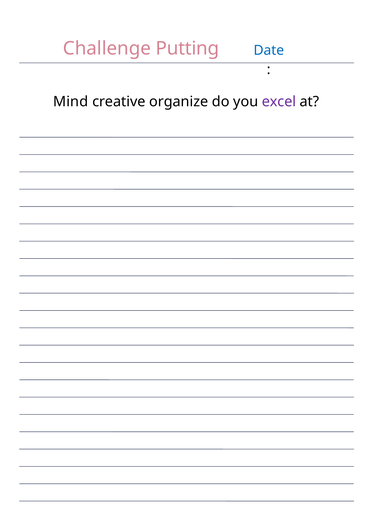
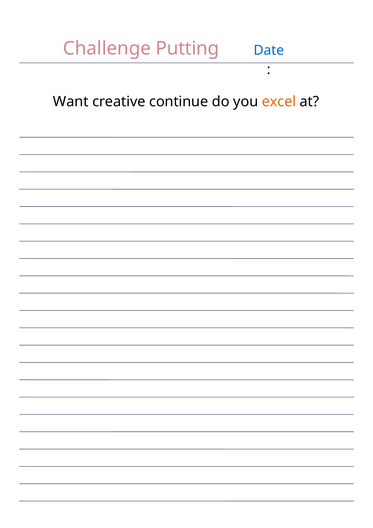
Mind: Mind -> Want (71, 101)
organize: organize -> continue (179, 101)
excel colour: purple -> orange (279, 101)
